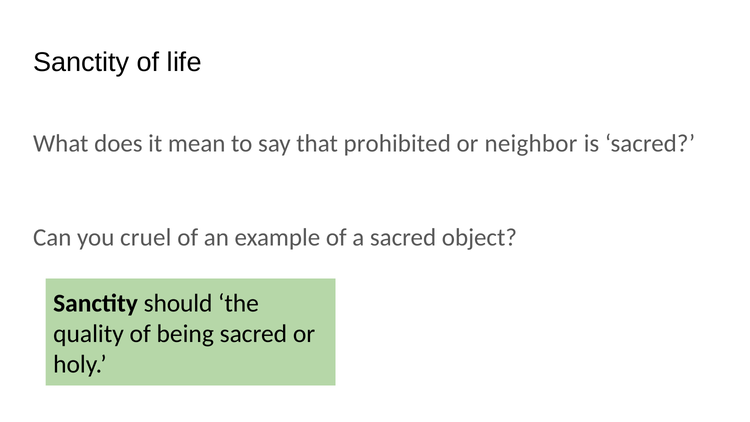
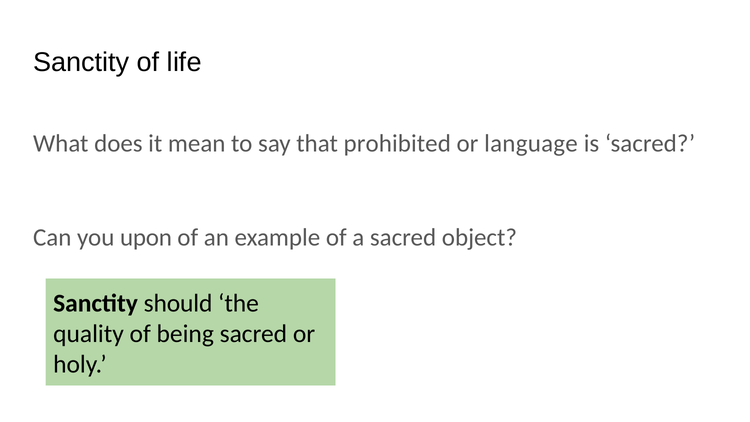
neighbor: neighbor -> language (531, 144)
cruel: cruel -> upon (146, 238)
